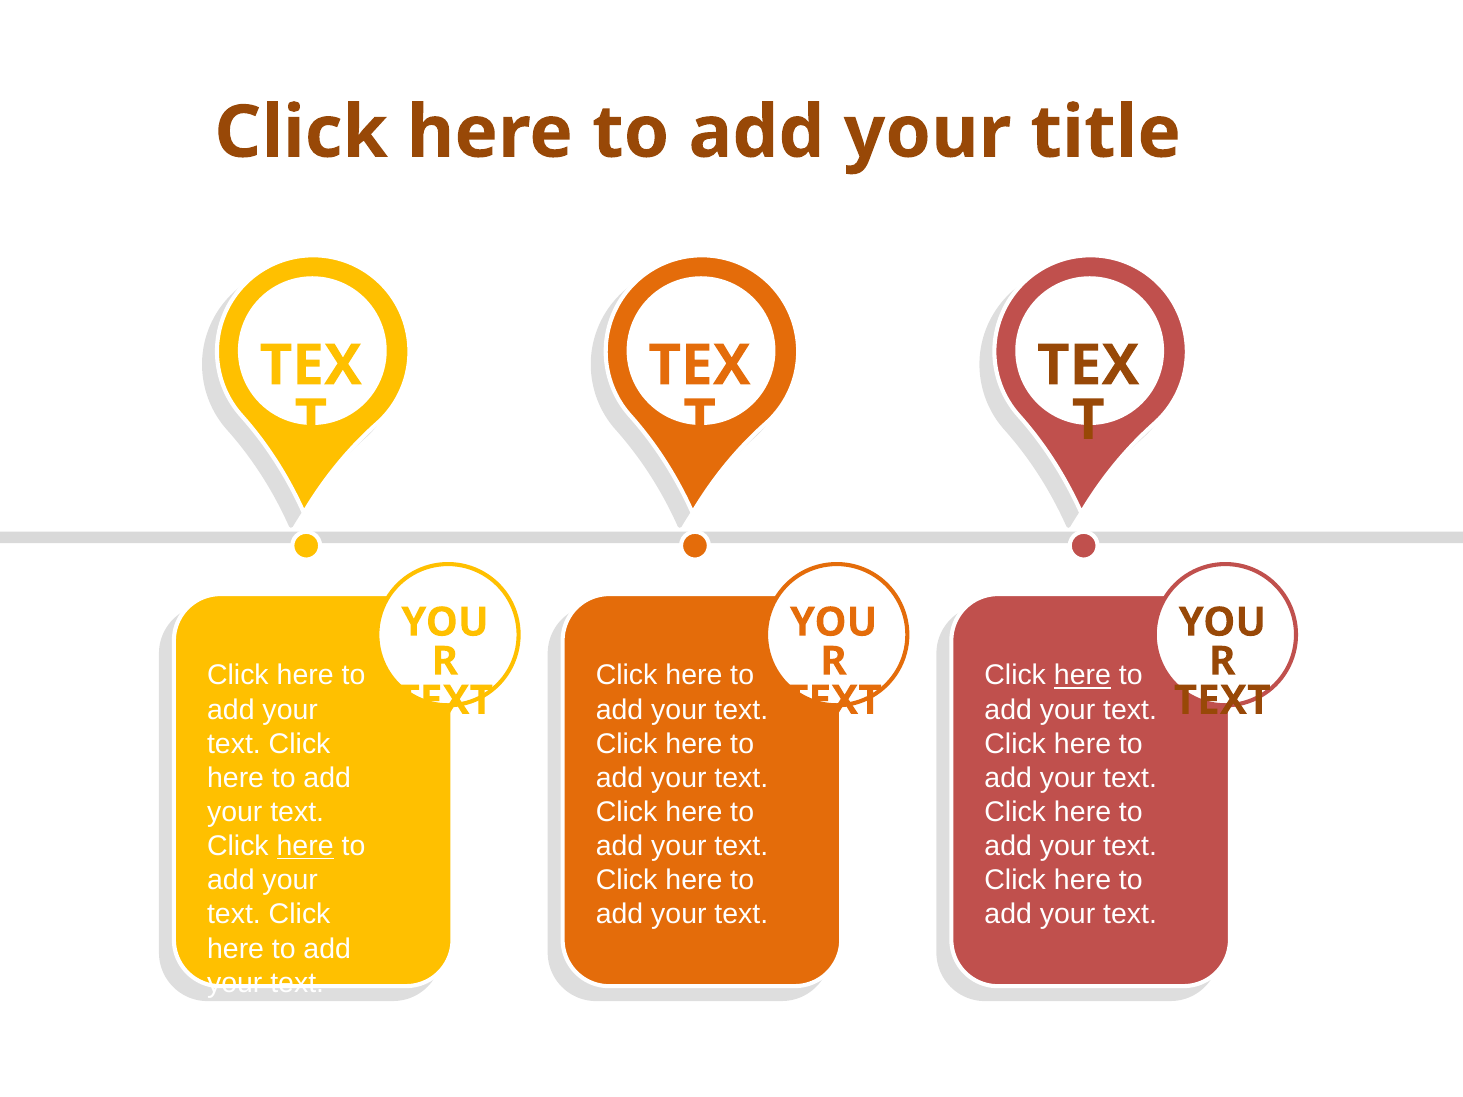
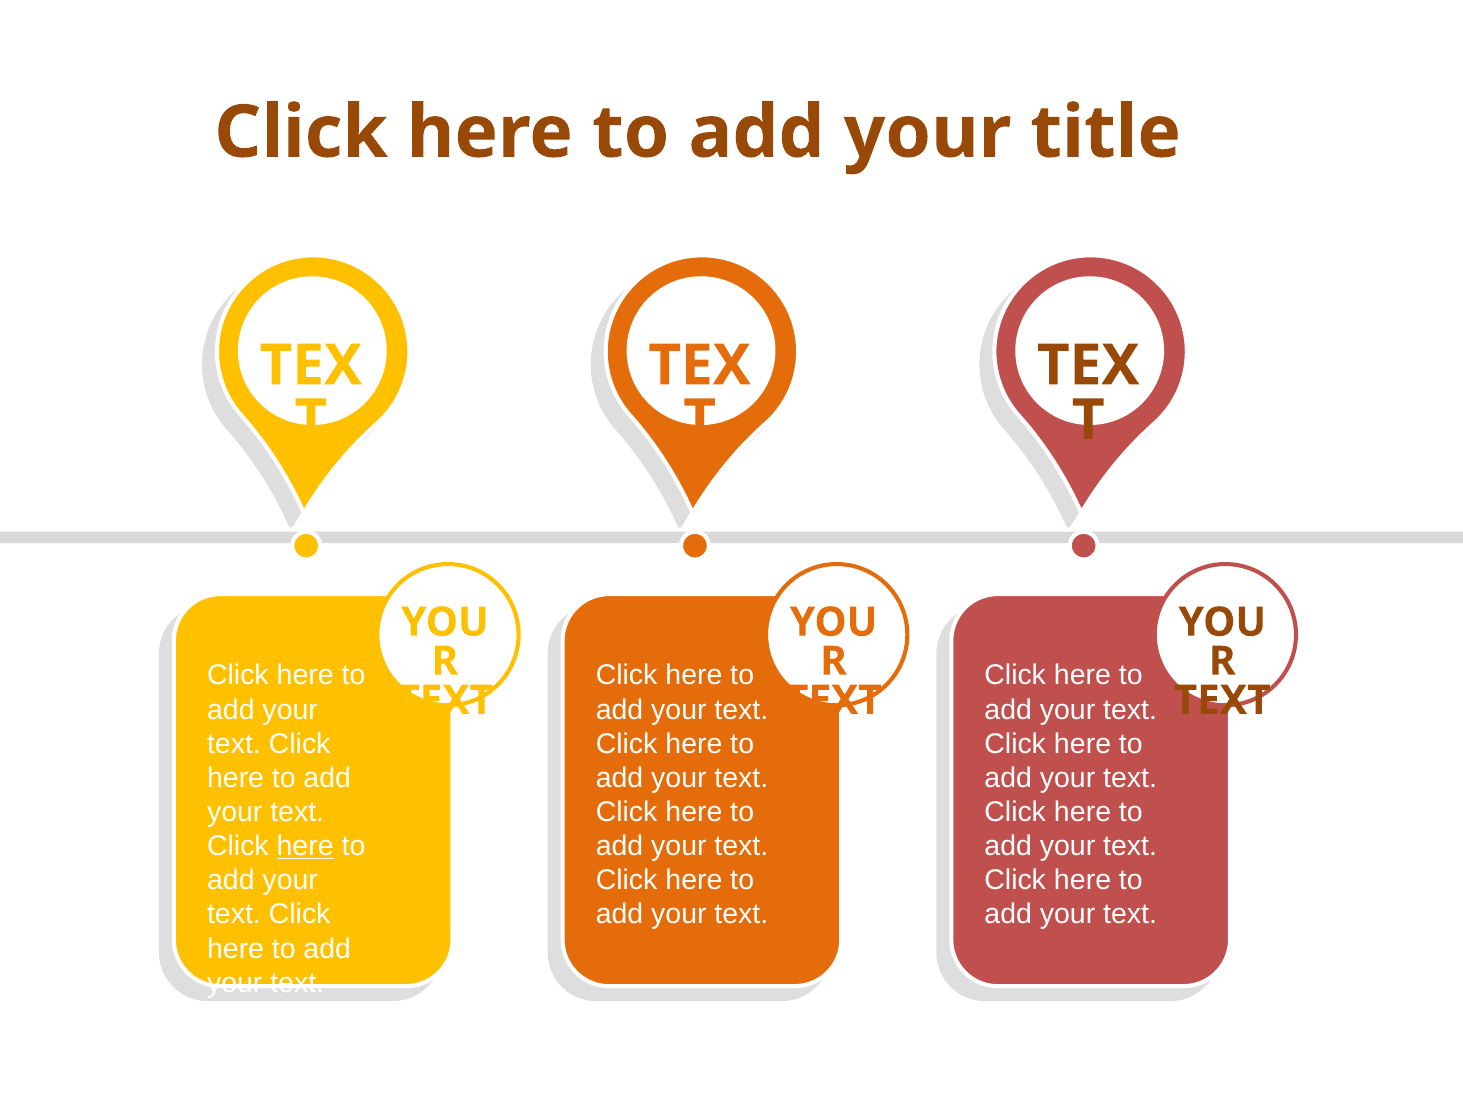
here underline: present -> none (1082, 676)
